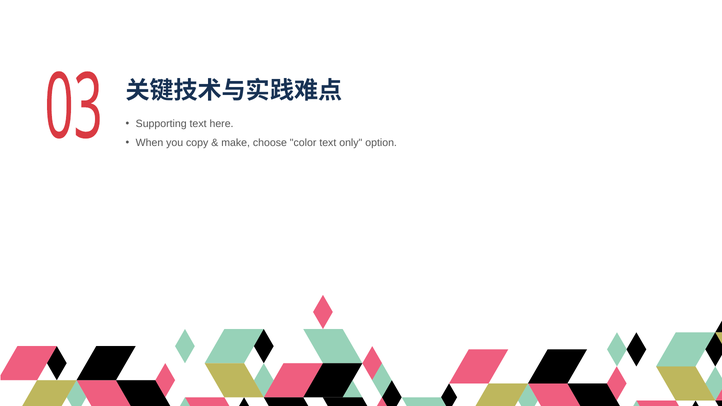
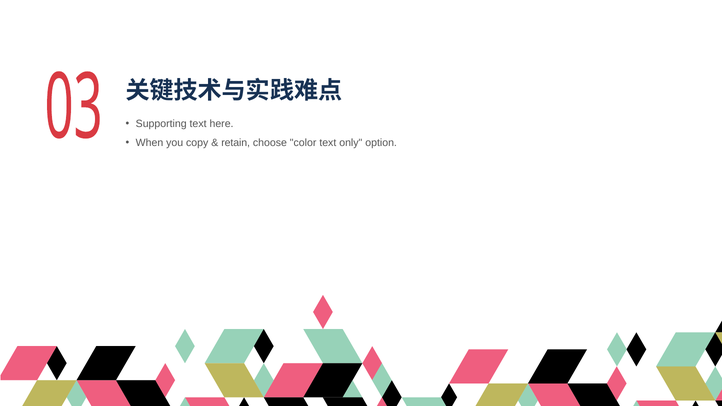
make: make -> retain (236, 143)
